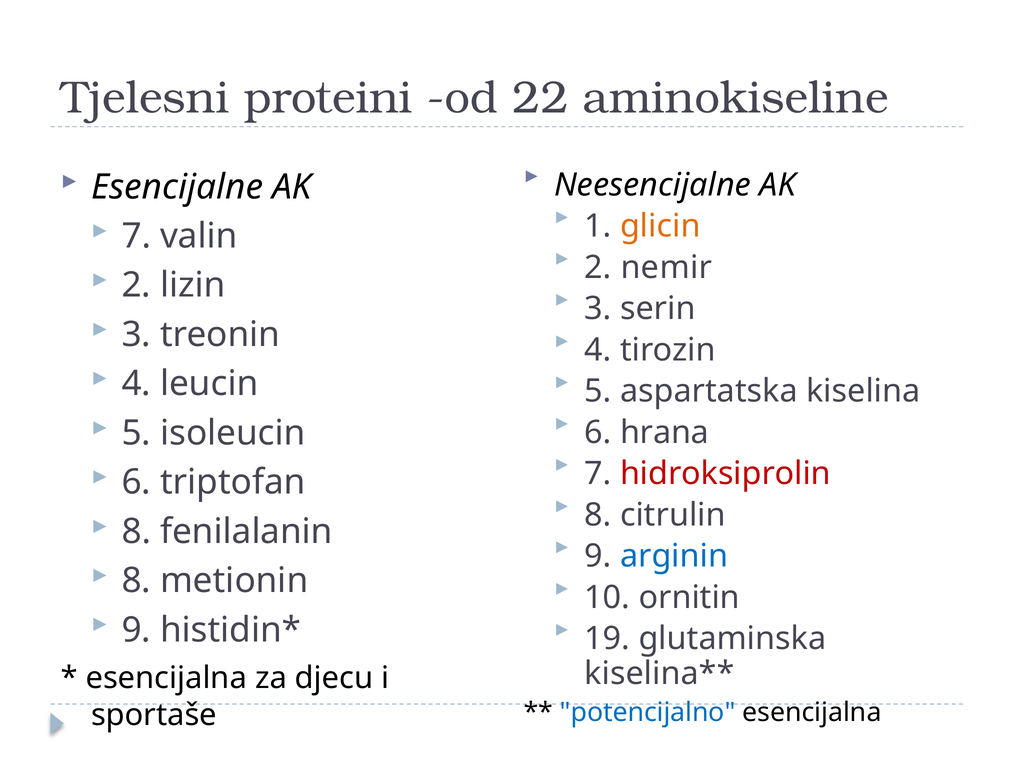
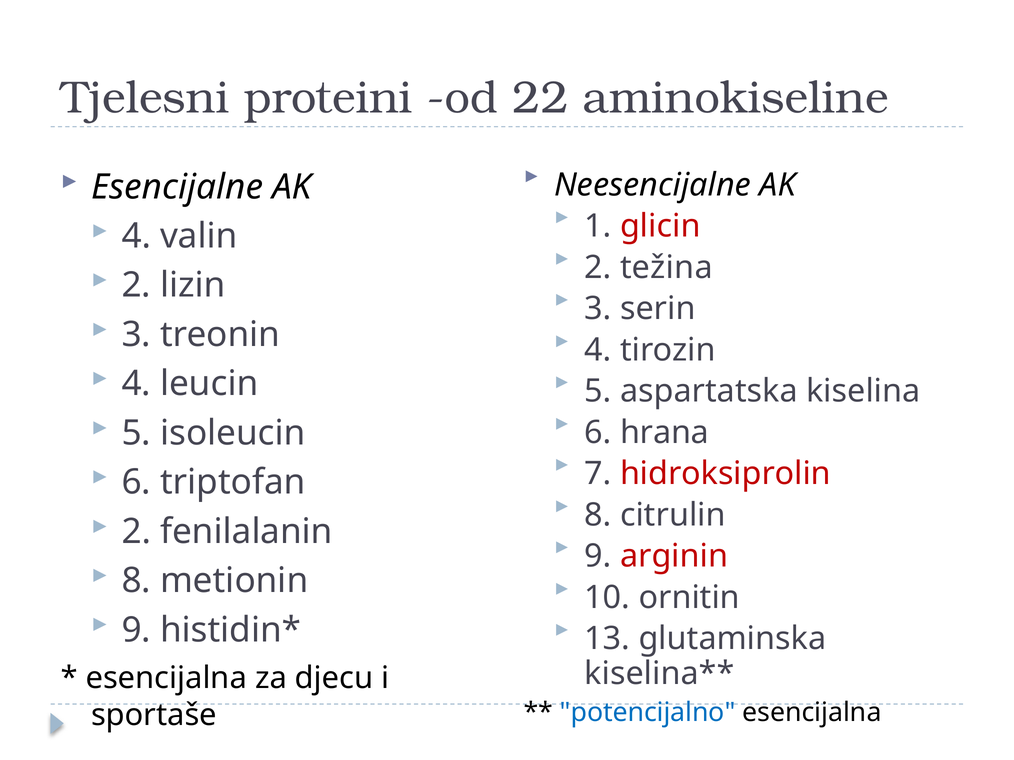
glicin colour: orange -> red (660, 226)
7: 7 -> 4 (136, 236)
nemir: nemir -> težina (666, 268)
8: 8 -> 2 (136, 532)
arginin colour: blue -> red (674, 557)
19: 19 -> 13 (607, 639)
